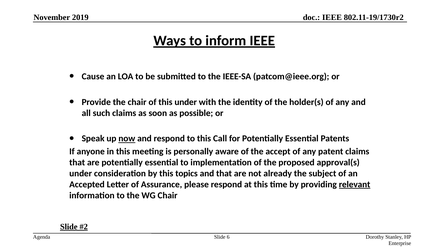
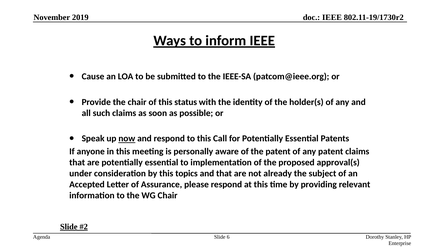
this under: under -> status (186, 102)
the accept: accept -> patent (278, 152)
relevant underline: present -> none (355, 185)
